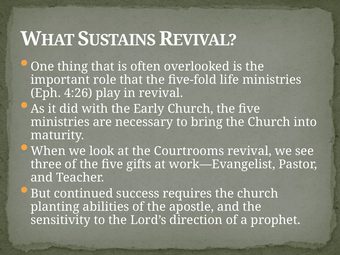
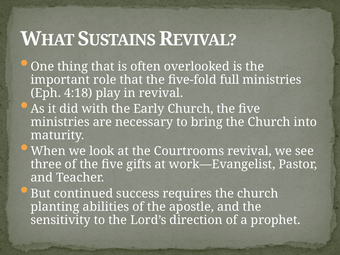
life: life -> full (230, 80)
4:26: 4:26 -> 4:18 (78, 93)
